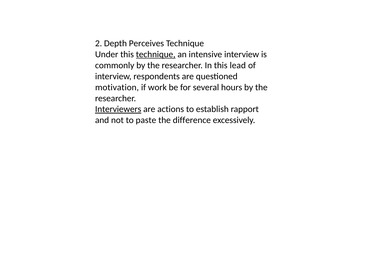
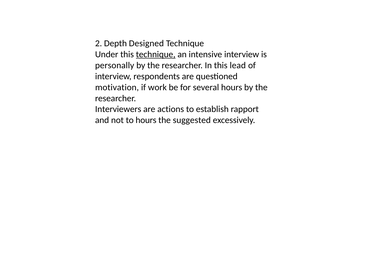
Perceives: Perceives -> Designed (146, 44)
commonly: commonly -> personally (115, 65)
Interviewers underline: present -> none (118, 109)
to paste: paste -> hours (146, 120)
difference: difference -> suggested (192, 120)
